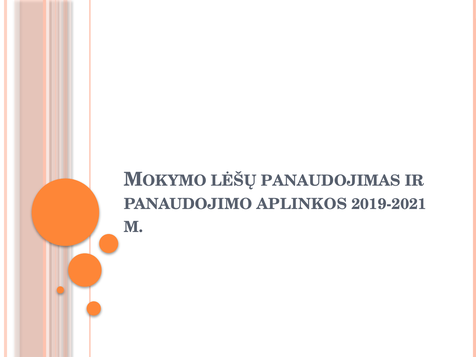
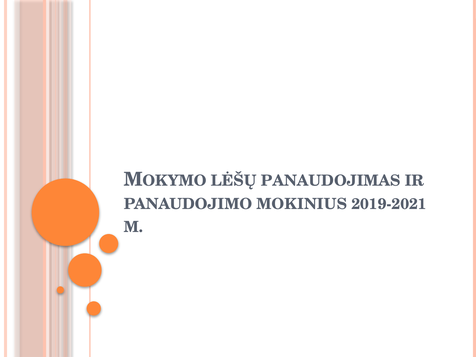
APLINKOS: APLINKOS -> MOKINIUS (302, 204)
